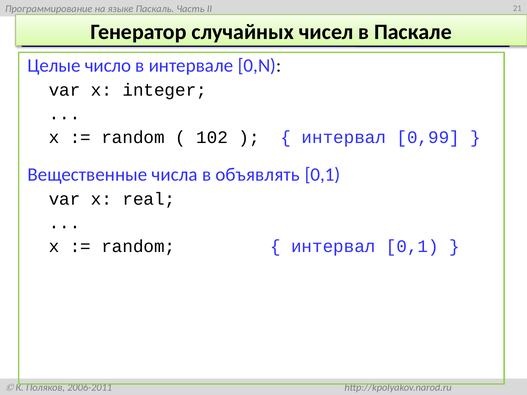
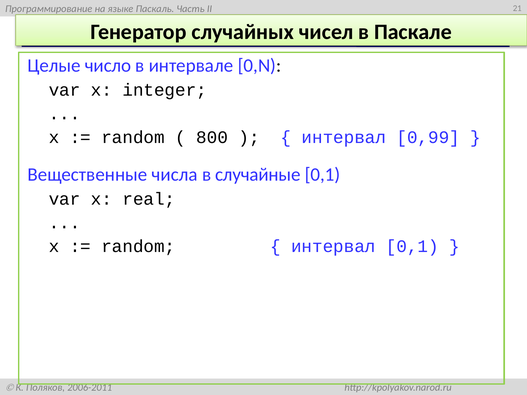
102: 102 -> 800 (212, 137)
объявлять: объявлять -> случайные (258, 175)
